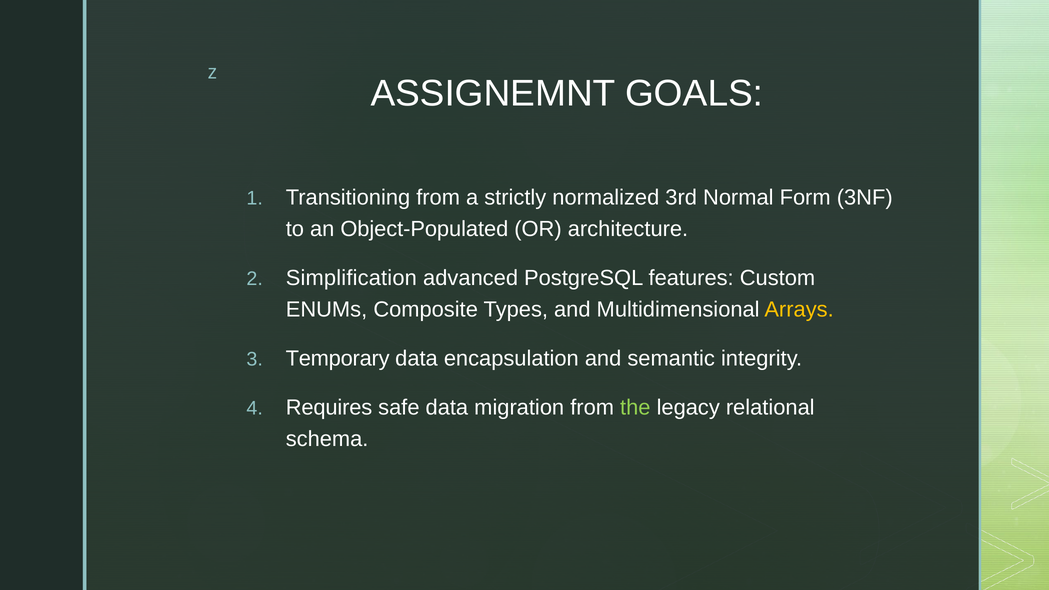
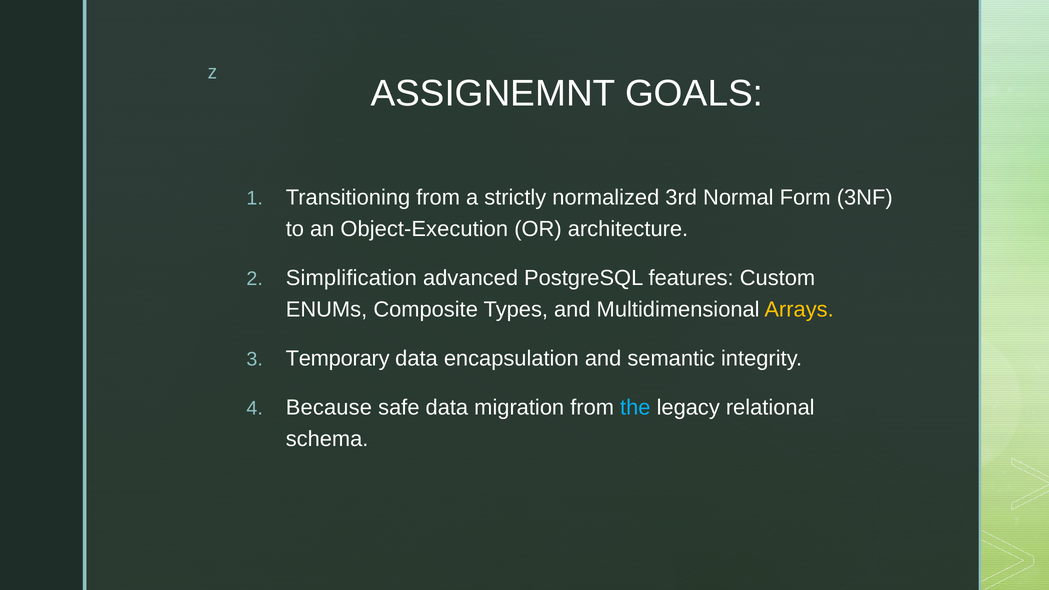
Object-Populated: Object-Populated -> Object-Execution (424, 229)
Requires: Requires -> Because (329, 408)
the colour: light green -> light blue (635, 408)
